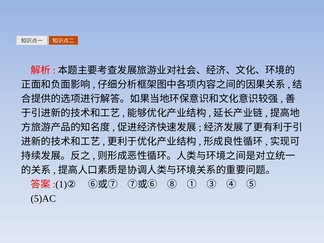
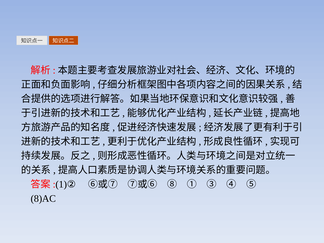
5)AC: 5)AC -> 8)AC (43, 199)
